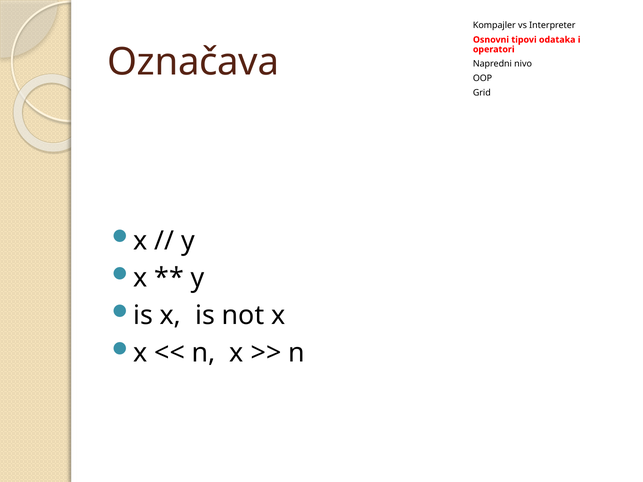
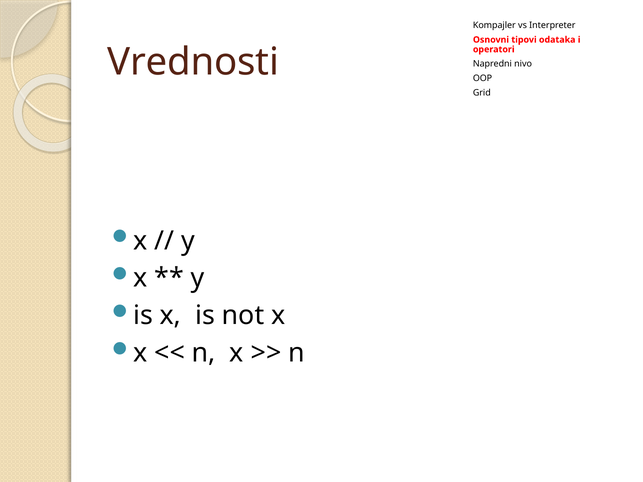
Označava: Označava -> Vrednosti (193, 62)
